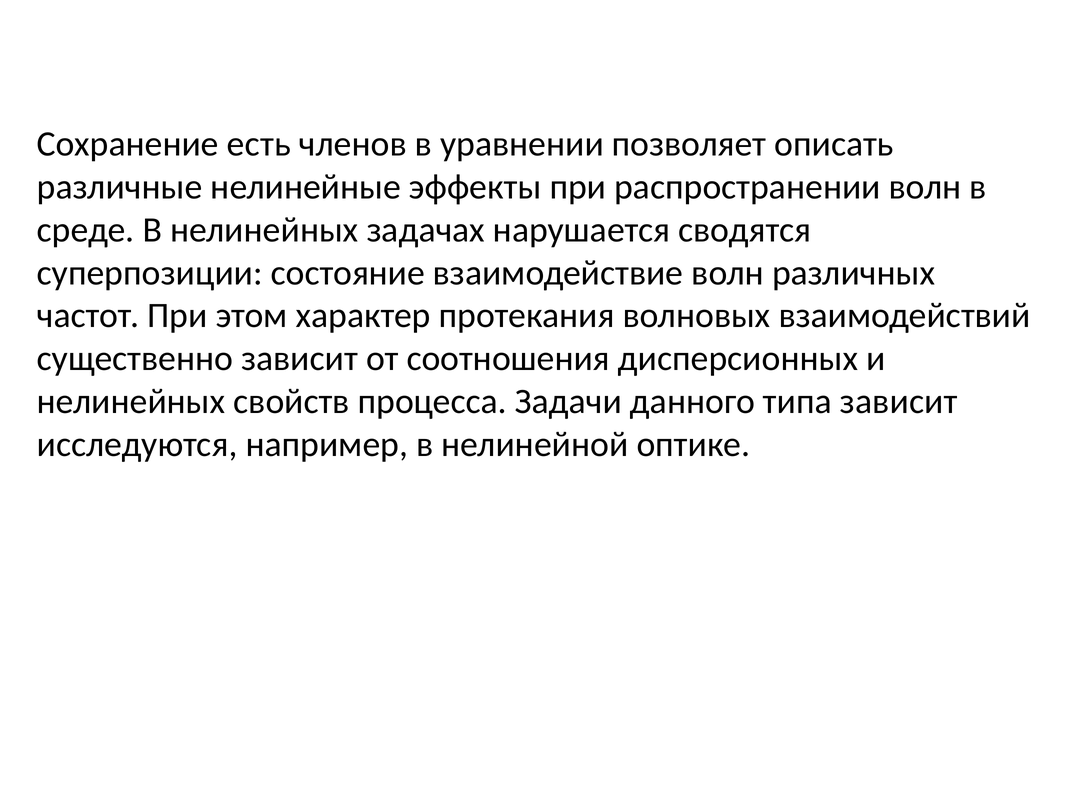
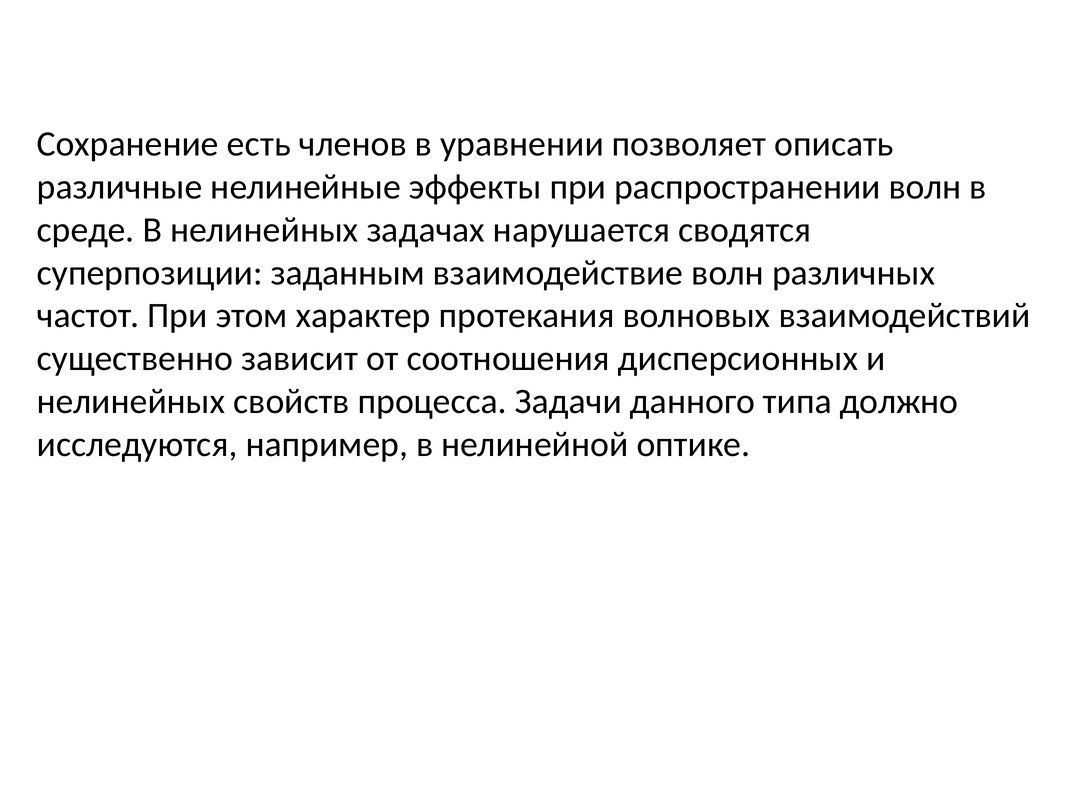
состояние: состояние -> заданным (348, 273)
типа зависит: зависит -> должно (899, 401)
